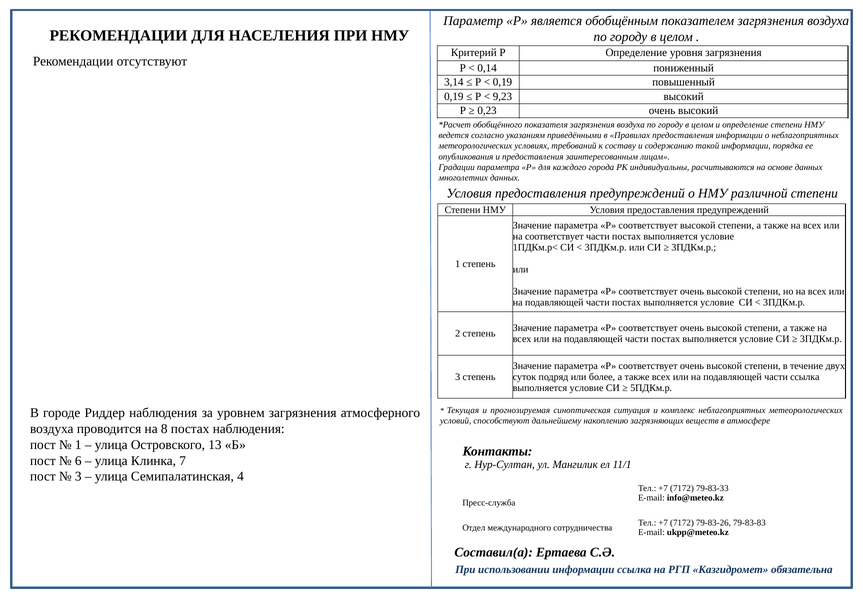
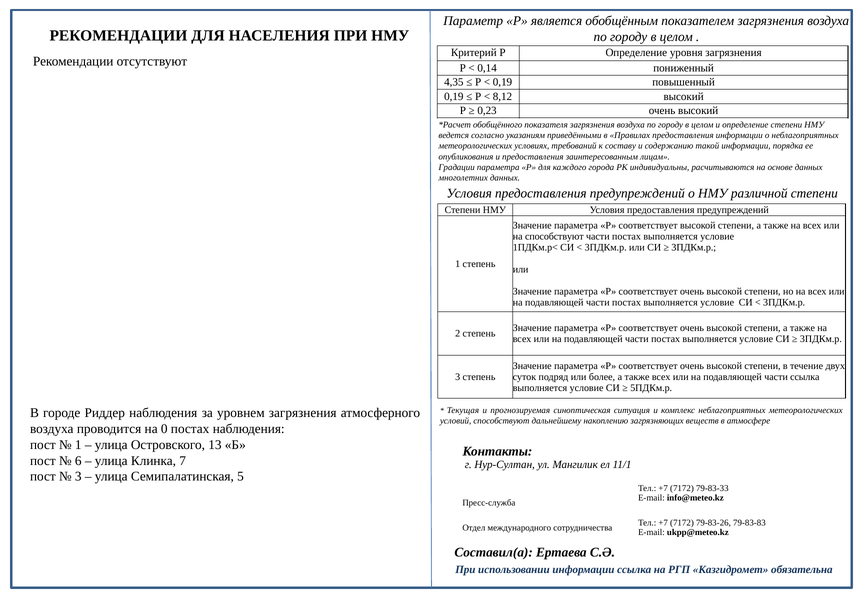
3,14: 3,14 -> 4,35 (454, 82)
9,23: 9,23 -> 8,12 (502, 96)
на соответствует: соответствует -> способствуют (554, 236)
8: 8 -> 0 (164, 428)
4: 4 -> 5 (240, 476)
